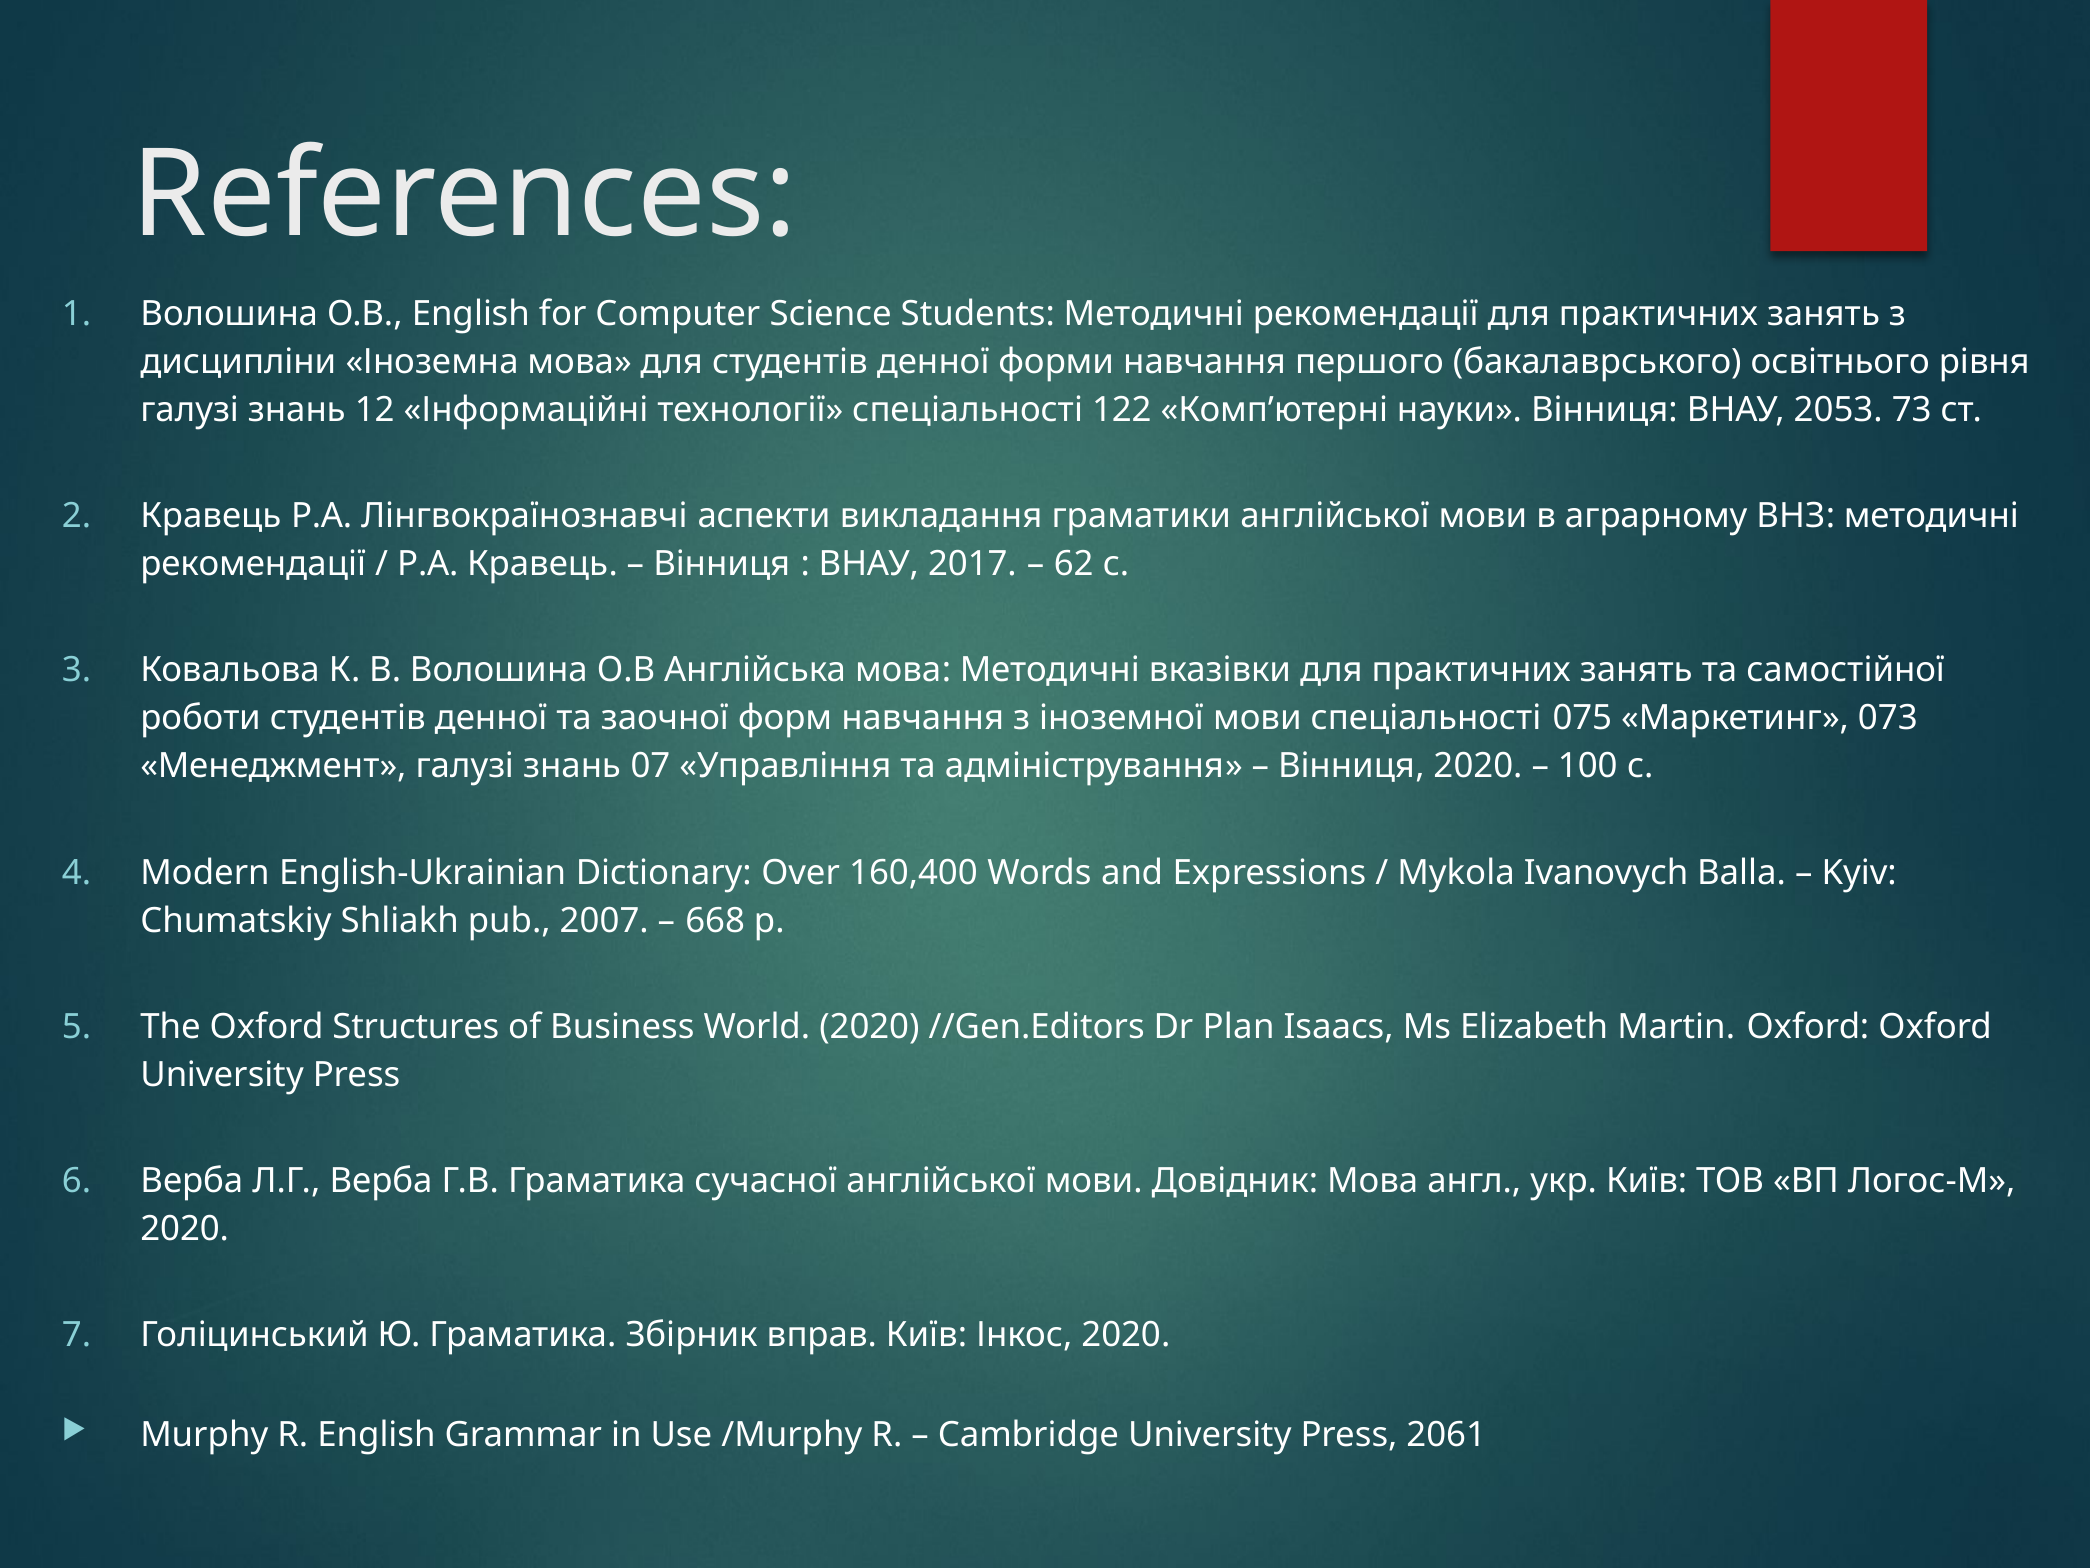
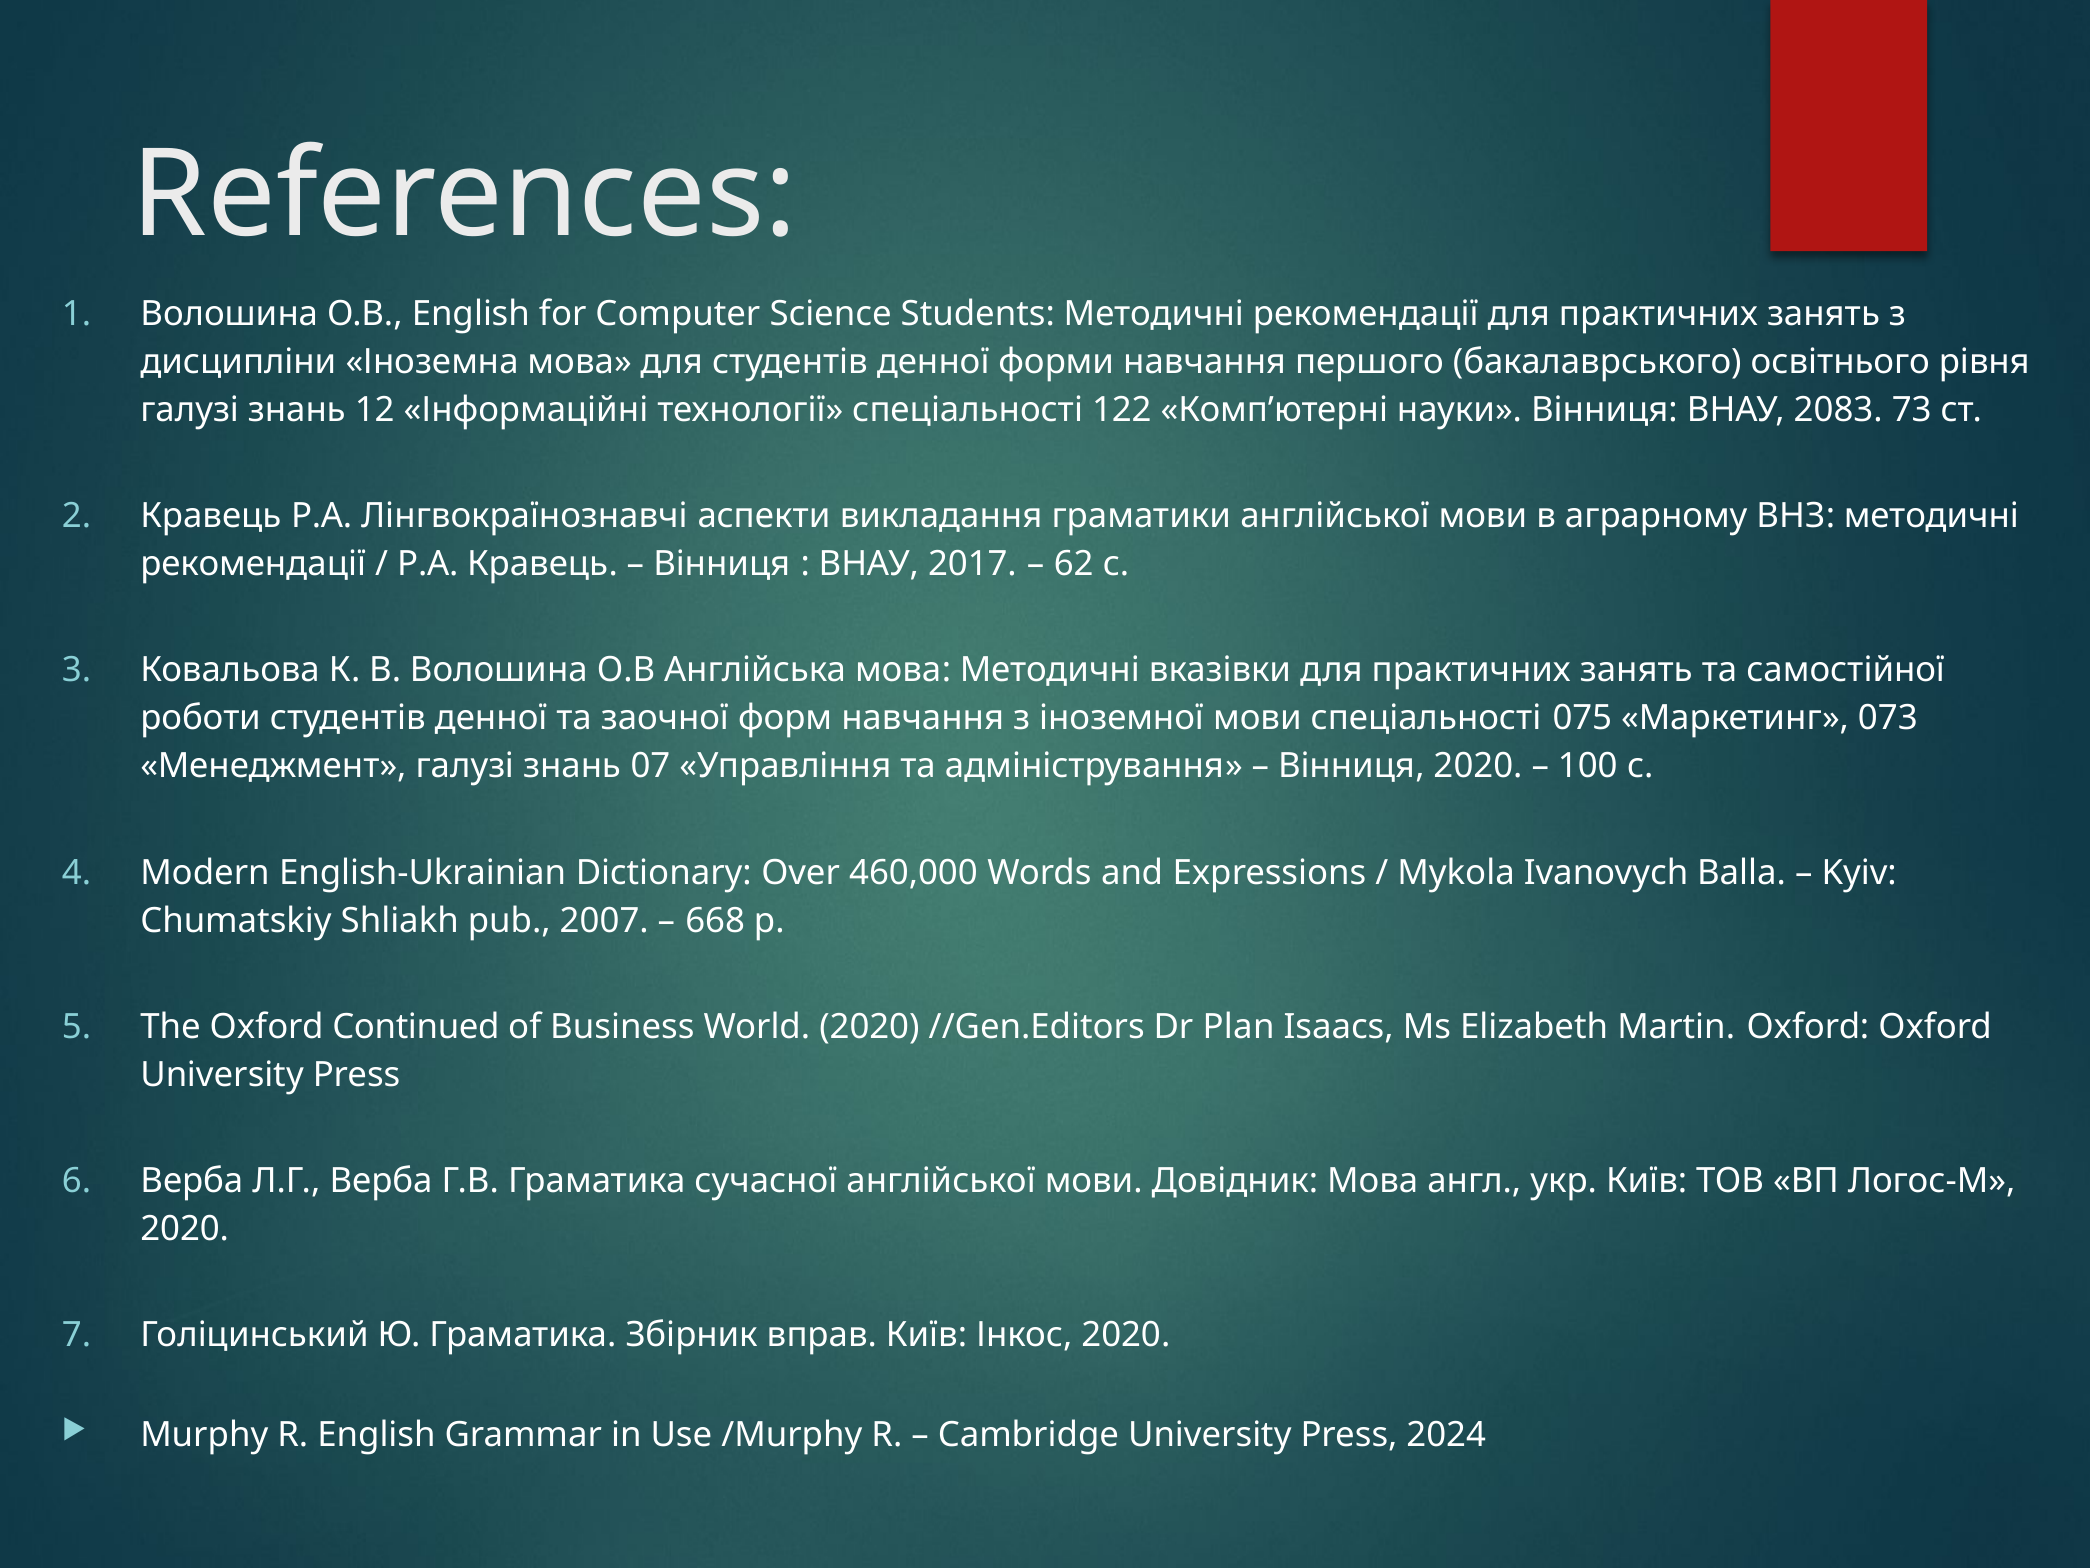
2053: 2053 -> 2083 (1838, 410)
160,400: 160,400 -> 460,000 (914, 872)
Structures: Structures -> Continued (416, 1026)
2061: 2061 -> 2024 (1446, 1435)
